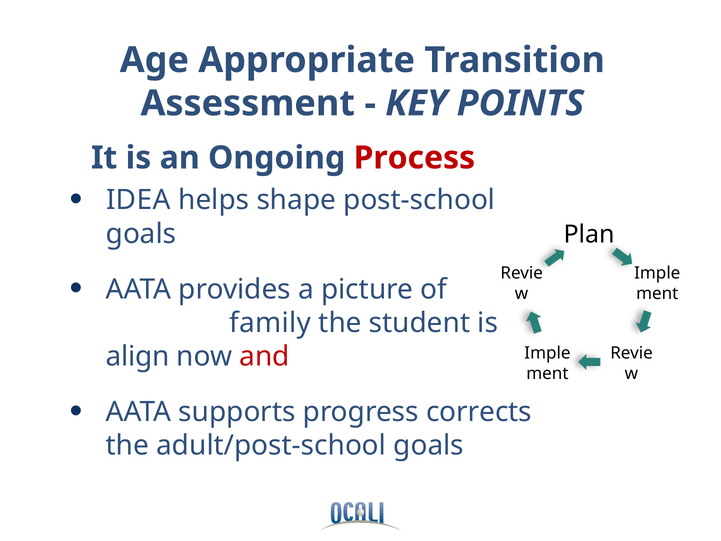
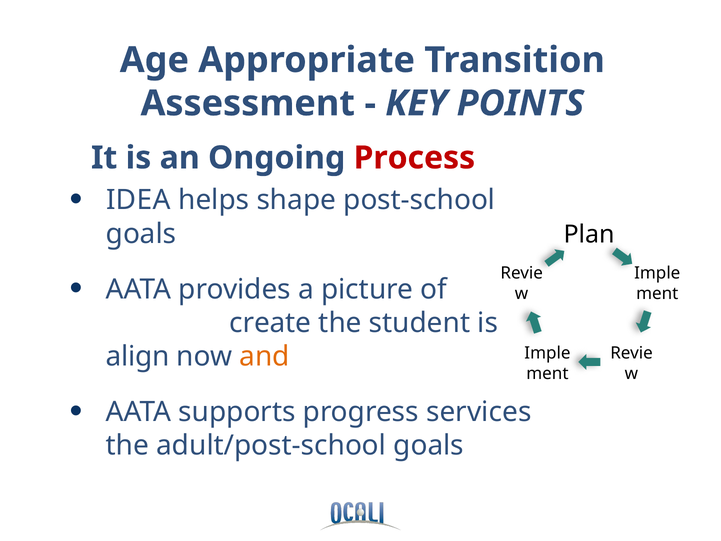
family: family -> create (270, 323)
and colour: red -> orange (265, 356)
corrects: corrects -> services (479, 412)
